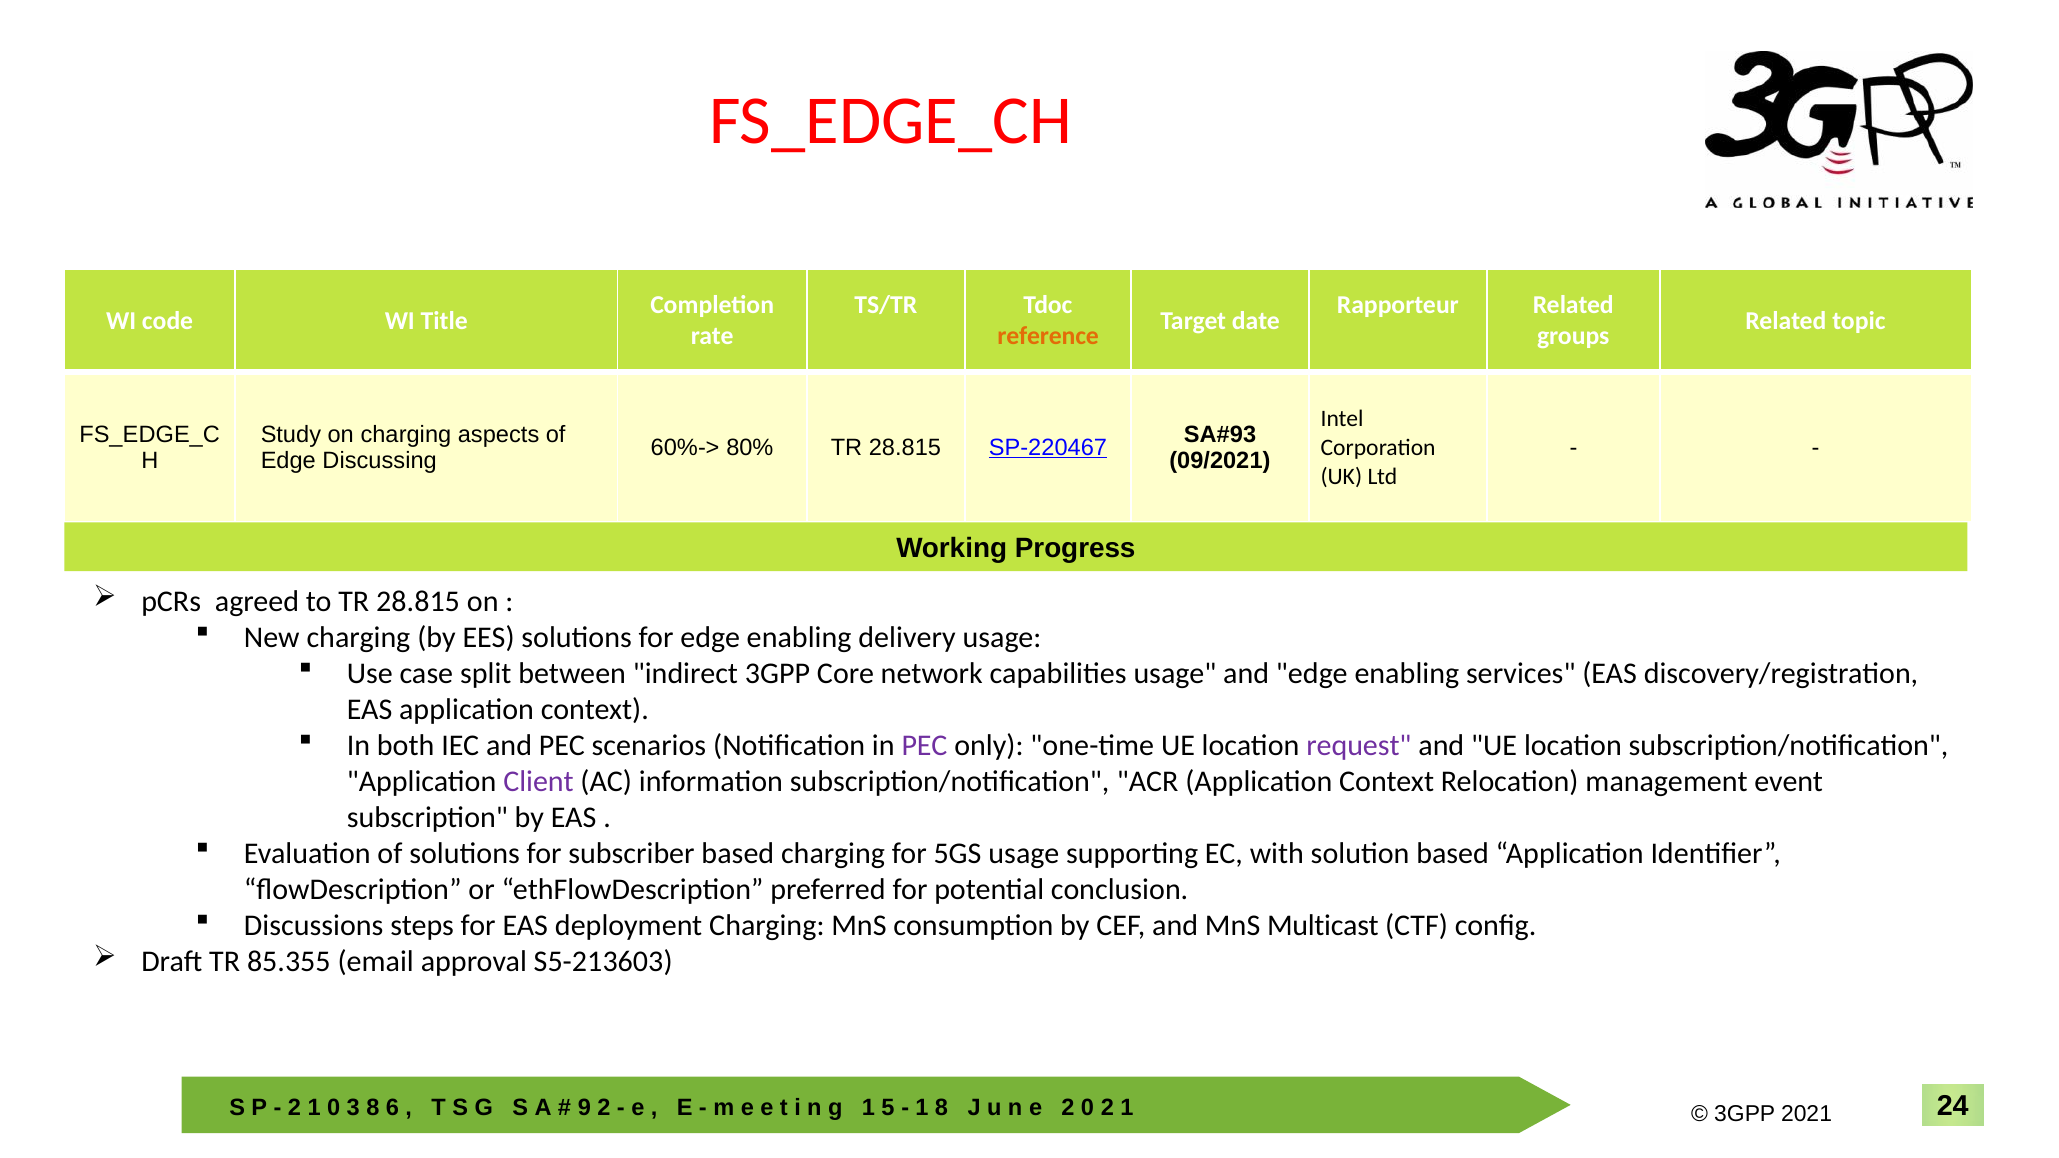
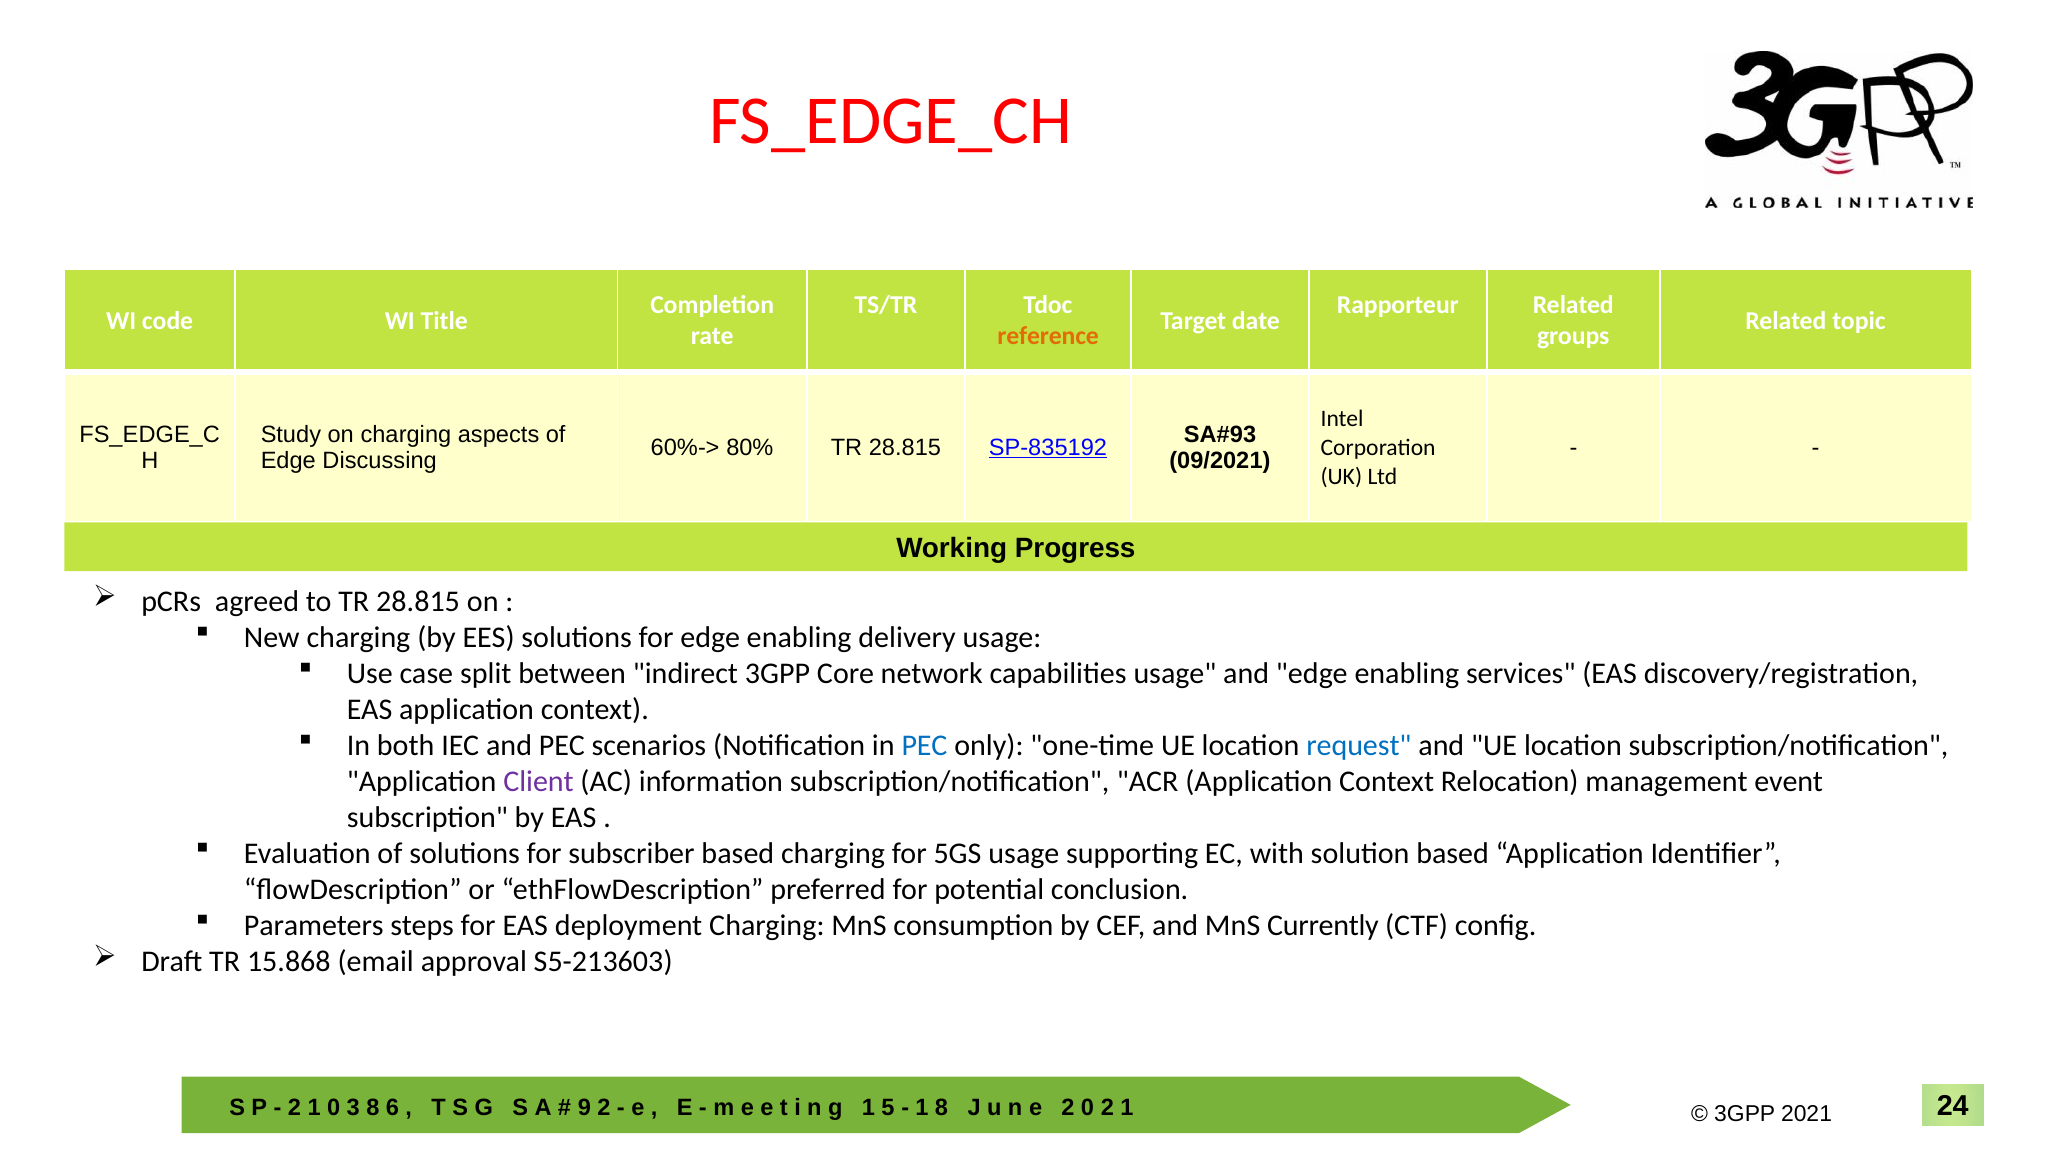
SP-220467: SP-220467 -> SP-835192 (1048, 448)
PEC colour: purple -> blue (924, 746)
request colour: purple -> blue (1359, 746)
Discussions: Discussions -> Parameters (314, 926)
Multicast: Multicast -> Currently (1323, 926)
85.355: 85.355 -> 15.868 (289, 962)
